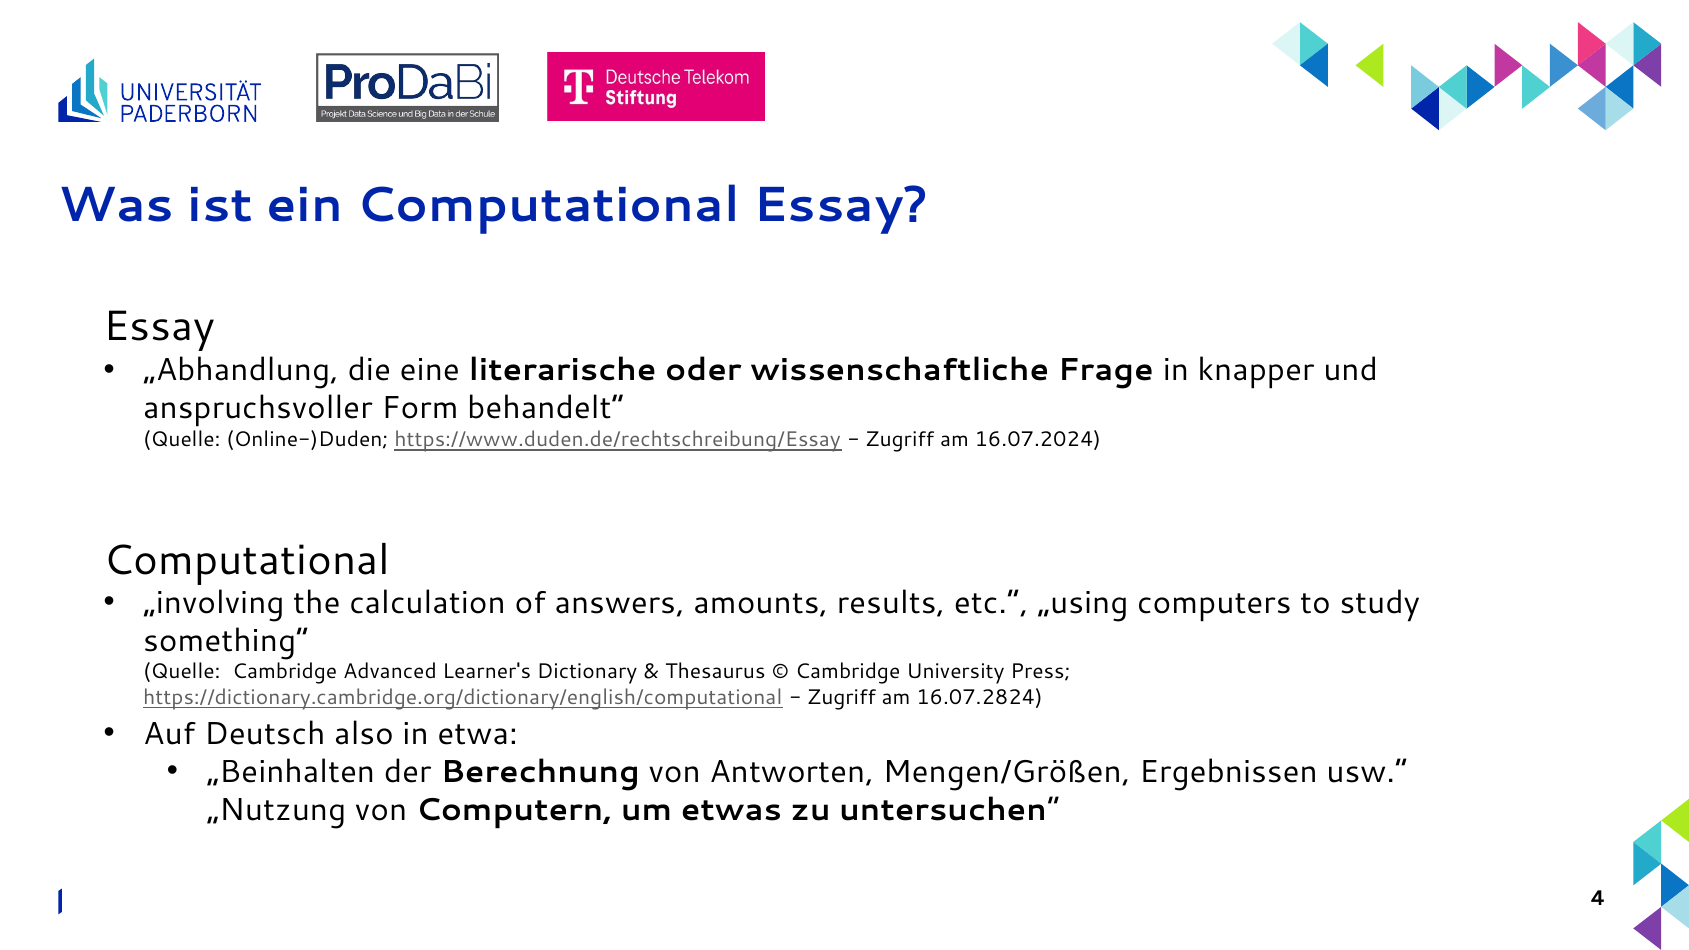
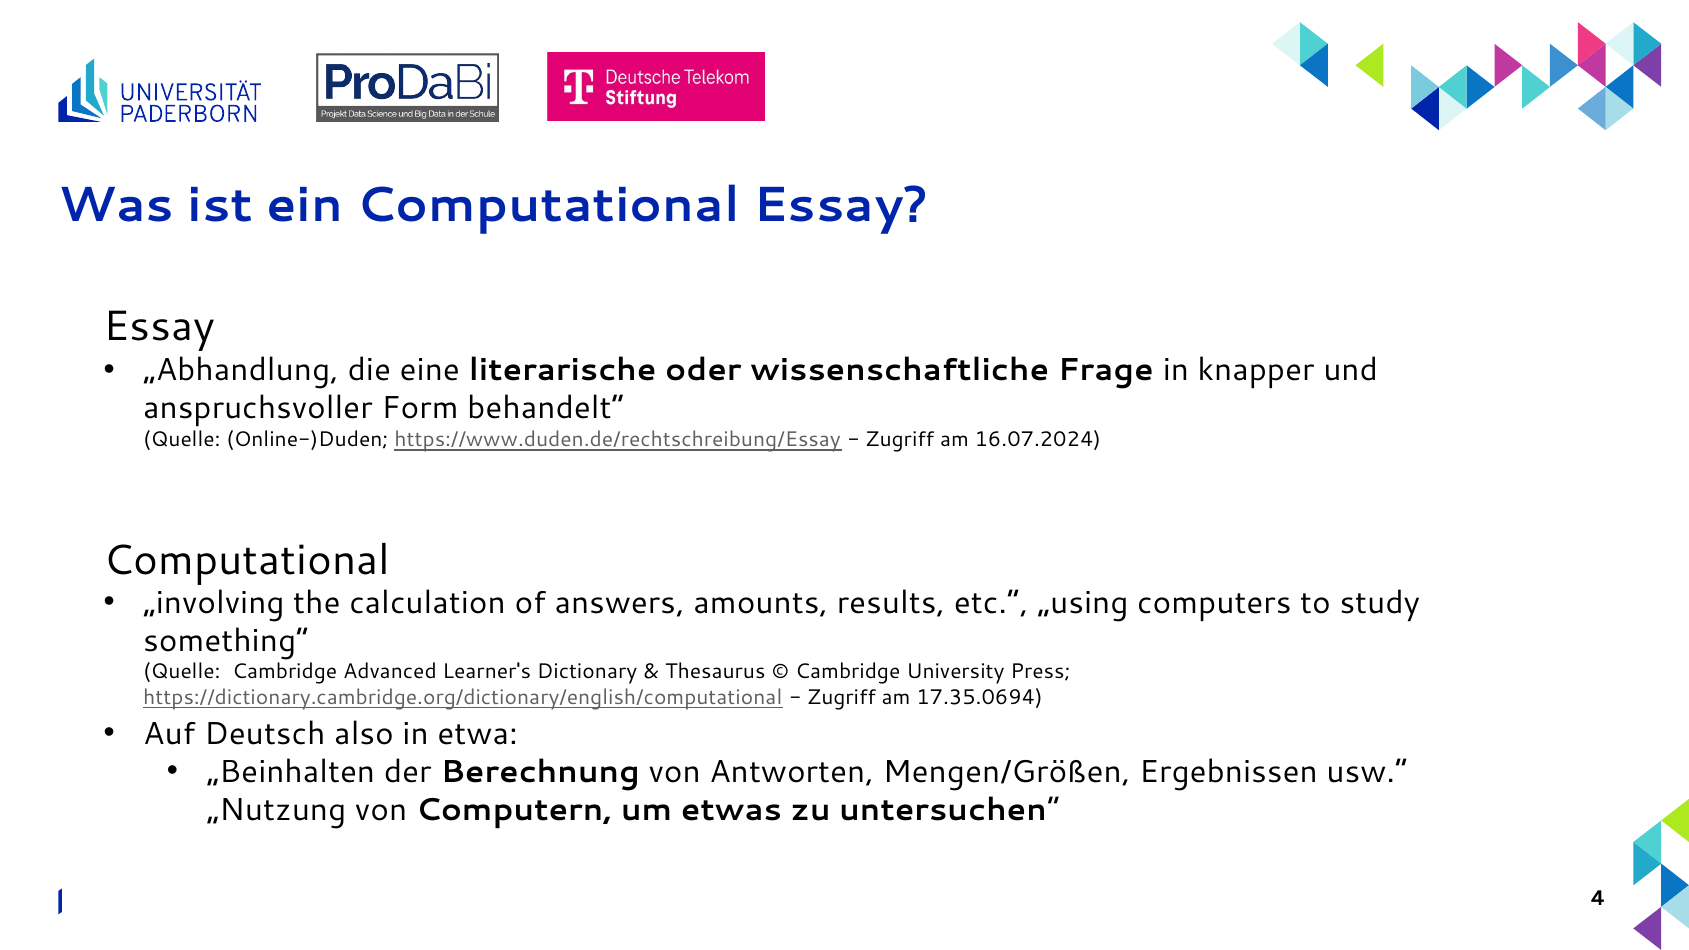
16.07.2824: 16.07.2824 -> 17.35.0694 (979, 697)
